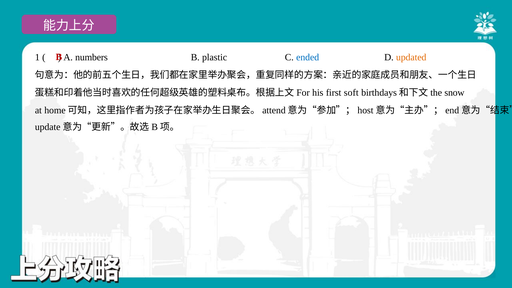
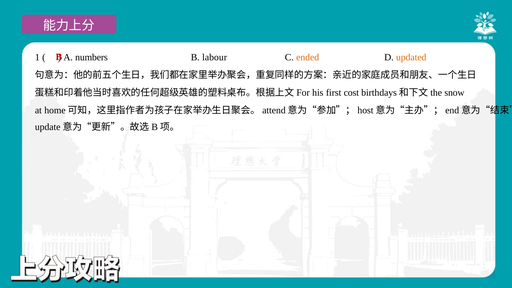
plastic: plastic -> labour (215, 57)
ended colour: blue -> orange (308, 57)
soft: soft -> cost (351, 93)
